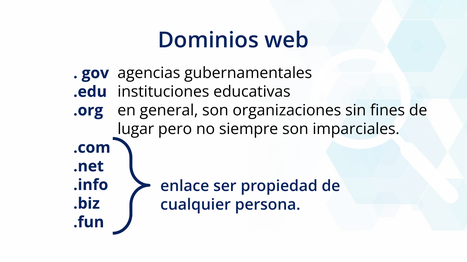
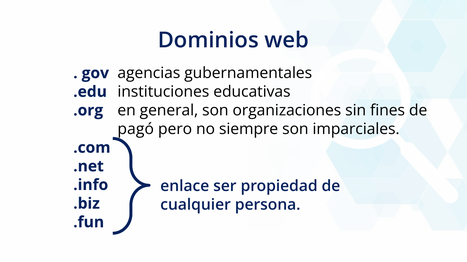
lugar: lugar -> pagó (136, 129)
